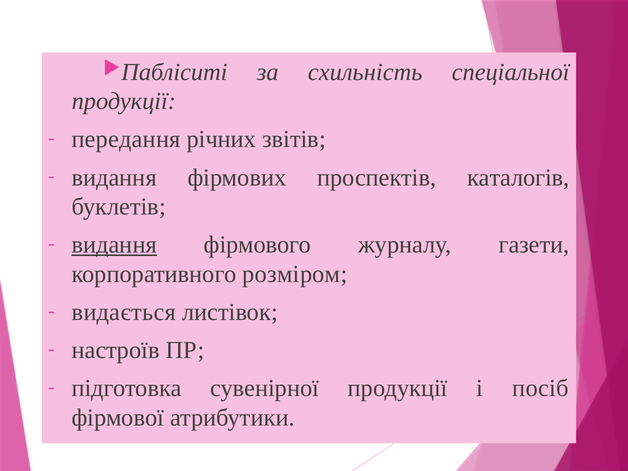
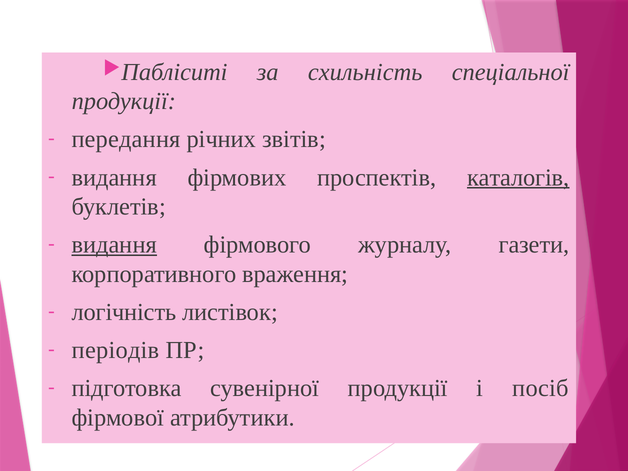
каталогів underline: none -> present (518, 177)
розміром: розміром -> враження (295, 274)
видається: видається -> логічність (124, 312)
настроїв: настроїв -> періодів (116, 350)
